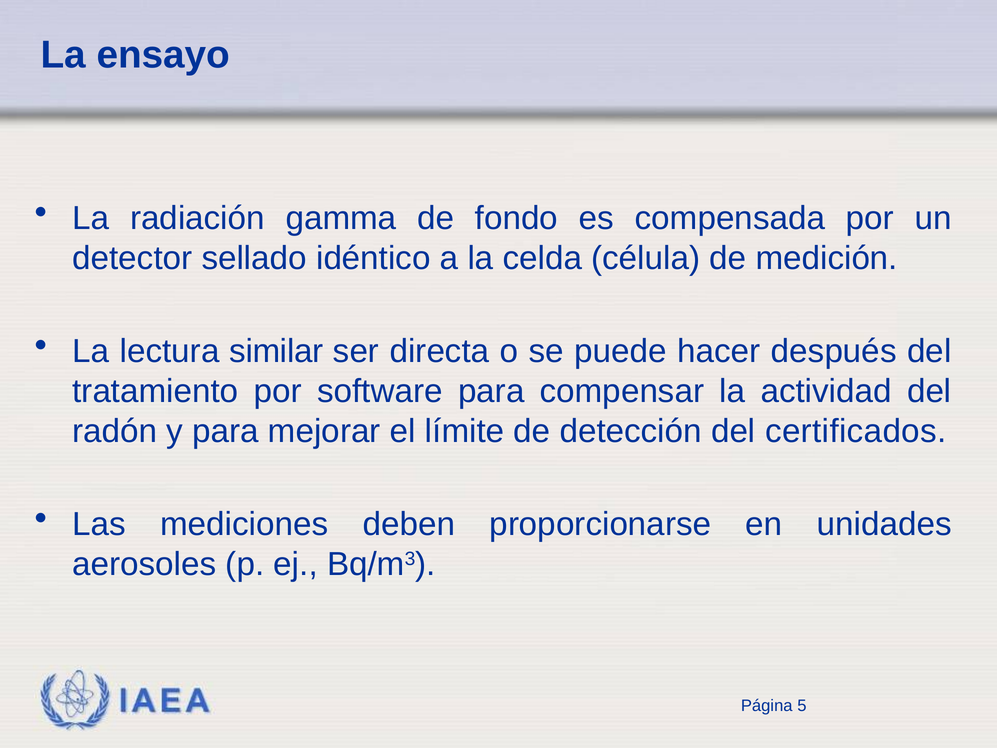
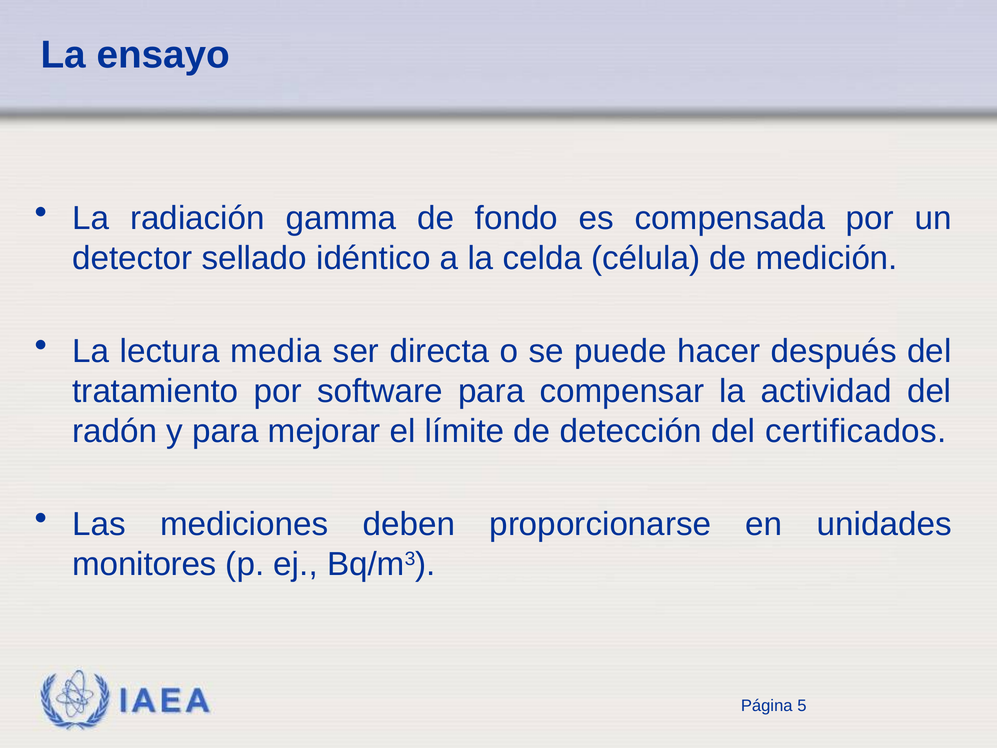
similar: similar -> media (276, 351)
aerosoles: aerosoles -> monitores (144, 564)
